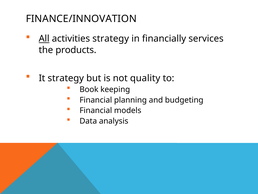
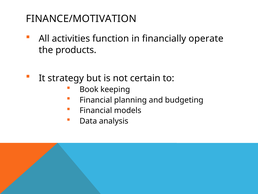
FINANCE/INNOVATION: FINANCE/INNOVATION -> FINANCE/MOTIVATION (81, 19)
All underline: present -> none (44, 39)
activities strategy: strategy -> function (111, 39)
services: services -> operate (206, 39)
quality: quality -> certain (145, 78)
